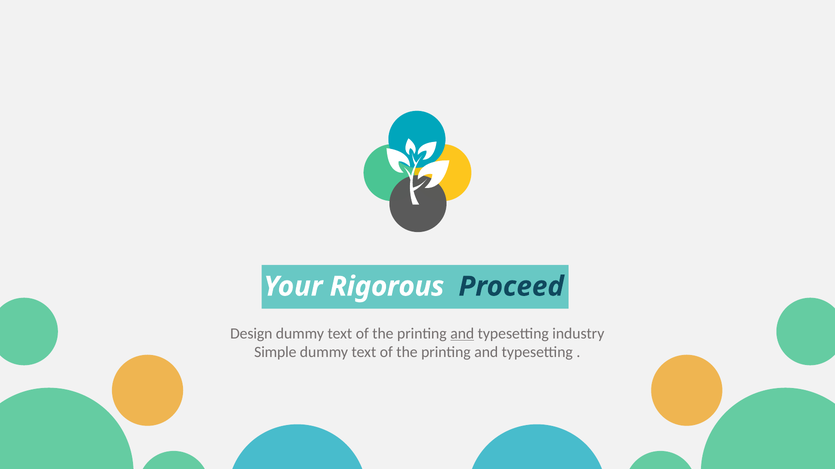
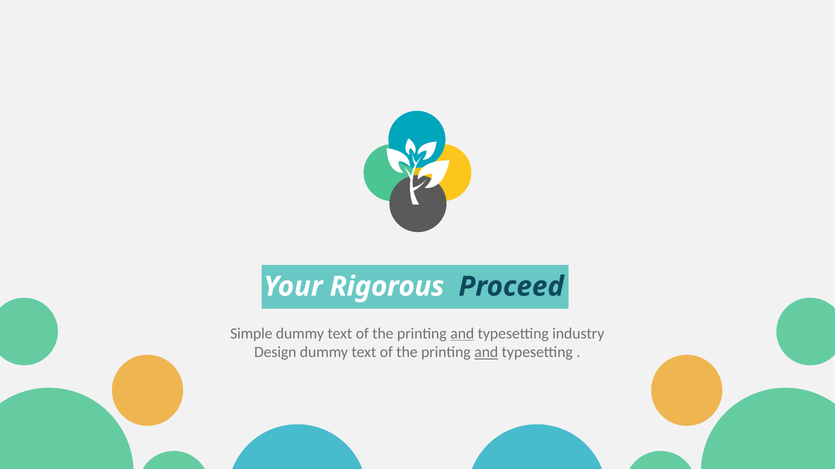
Design: Design -> Simple (251, 334)
Simple: Simple -> Design (275, 353)
and underline: none -> present (486, 353)
